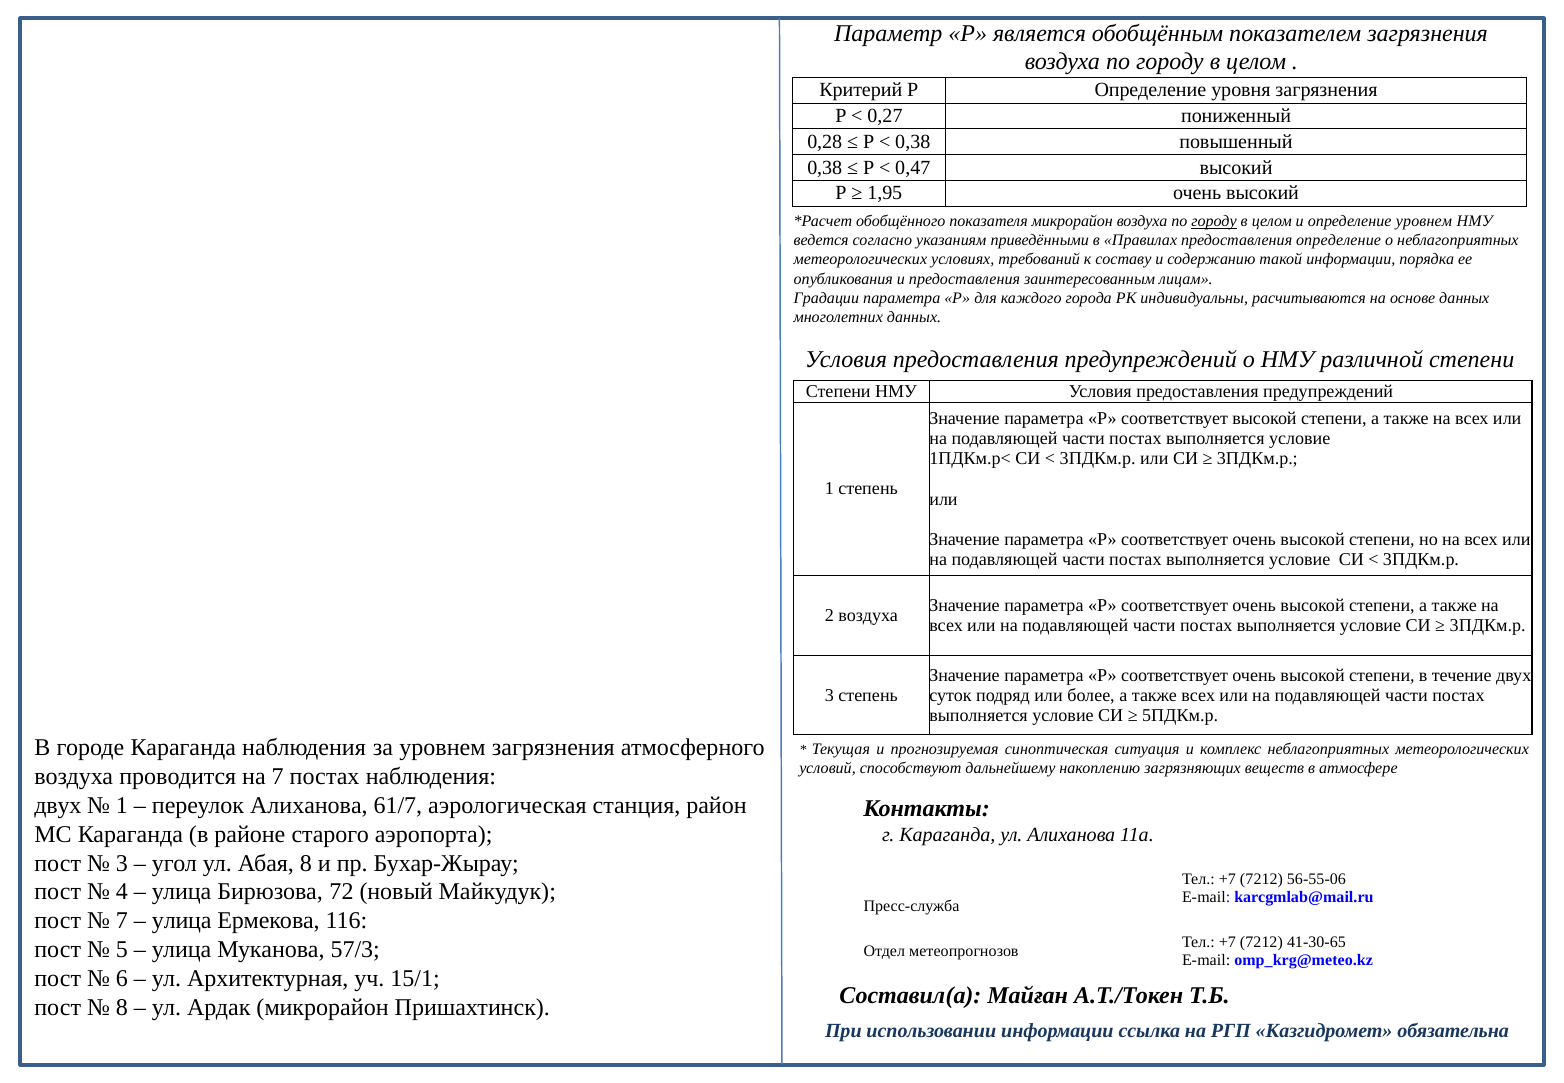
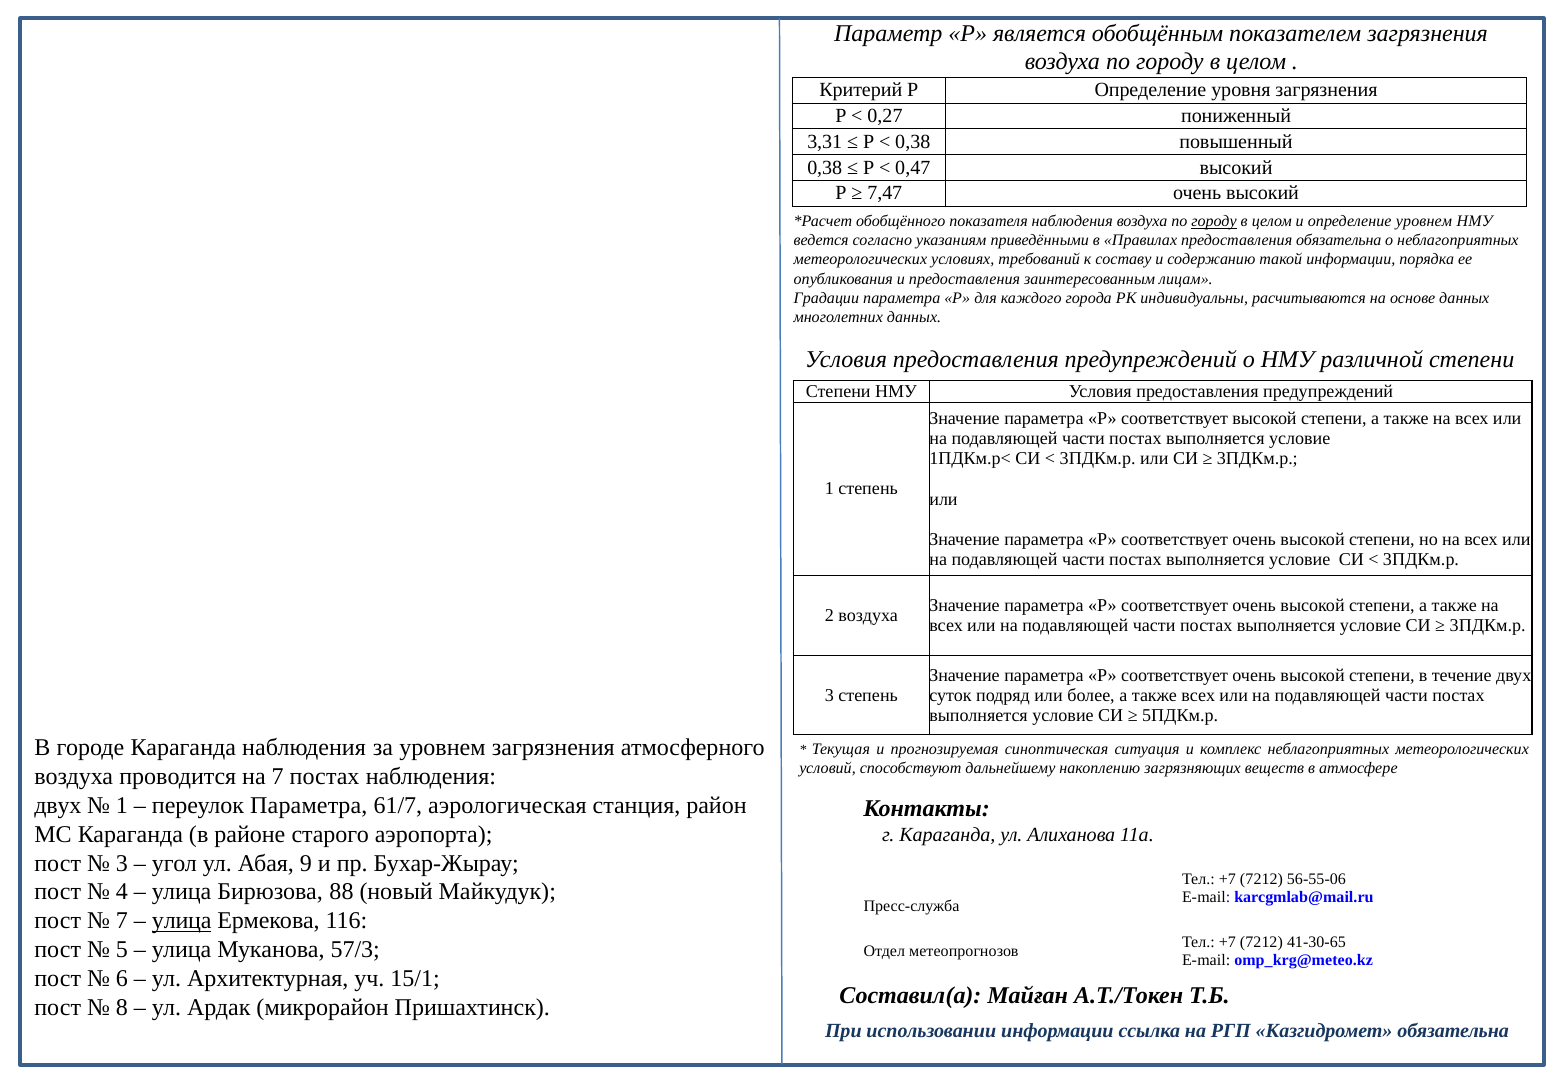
0,28: 0,28 -> 3,31 (825, 142)
1,95: 1,95 -> 7,47 (885, 193)
показателя микрорайон: микрорайон -> наблюдения (1072, 221)
предоставления определение: определение -> обязательна (1339, 240)
переулок Алиханова: Алиханова -> Параметра (309, 805)
Абая 8: 8 -> 9 (306, 863)
72: 72 -> 88 (342, 892)
улица underline: none -> present (182, 921)
